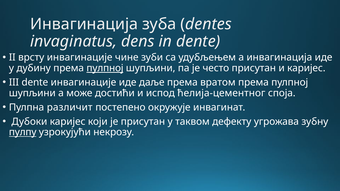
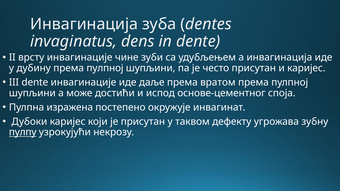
пулпној underline: present -> none (105, 68)
ћелија-цементног: ћелија-цементног -> основе-цементног (221, 93)
различит: различит -> изражена (70, 107)
